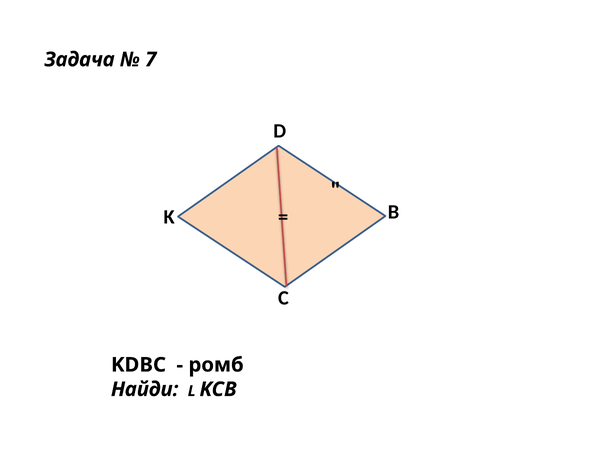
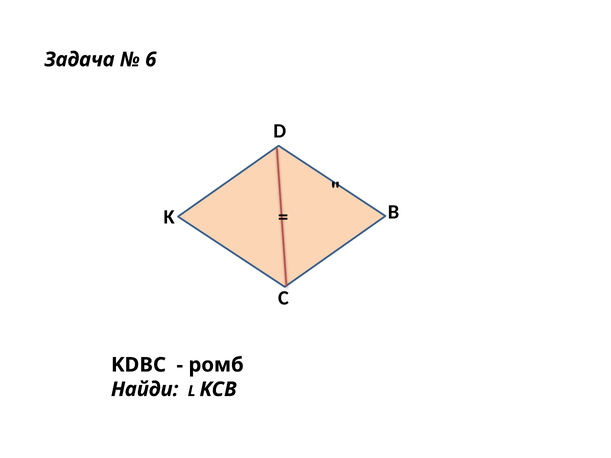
7: 7 -> 6 (151, 60)
